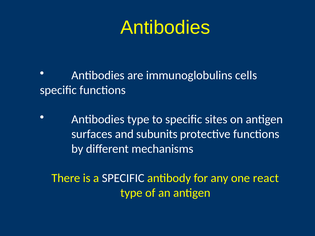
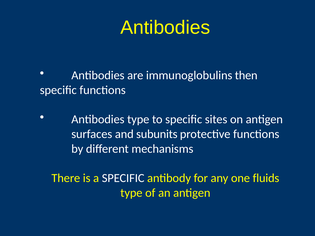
cells: cells -> then (246, 75)
react: react -> fluids (266, 178)
